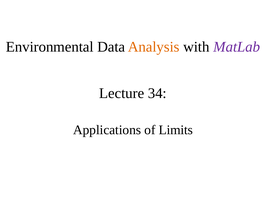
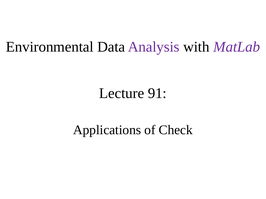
Analysis colour: orange -> purple (154, 47)
34: 34 -> 91 (157, 93)
Limits: Limits -> Check (176, 130)
